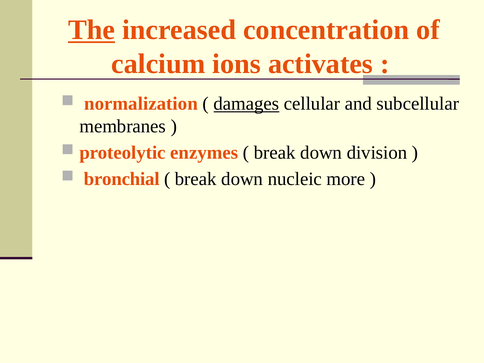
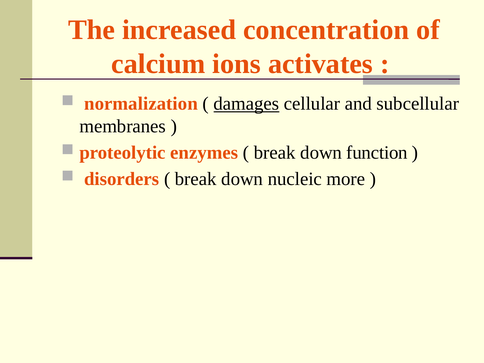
The underline: present -> none (92, 30)
division: division -> function (377, 153)
bronchial: bronchial -> disorders (122, 179)
